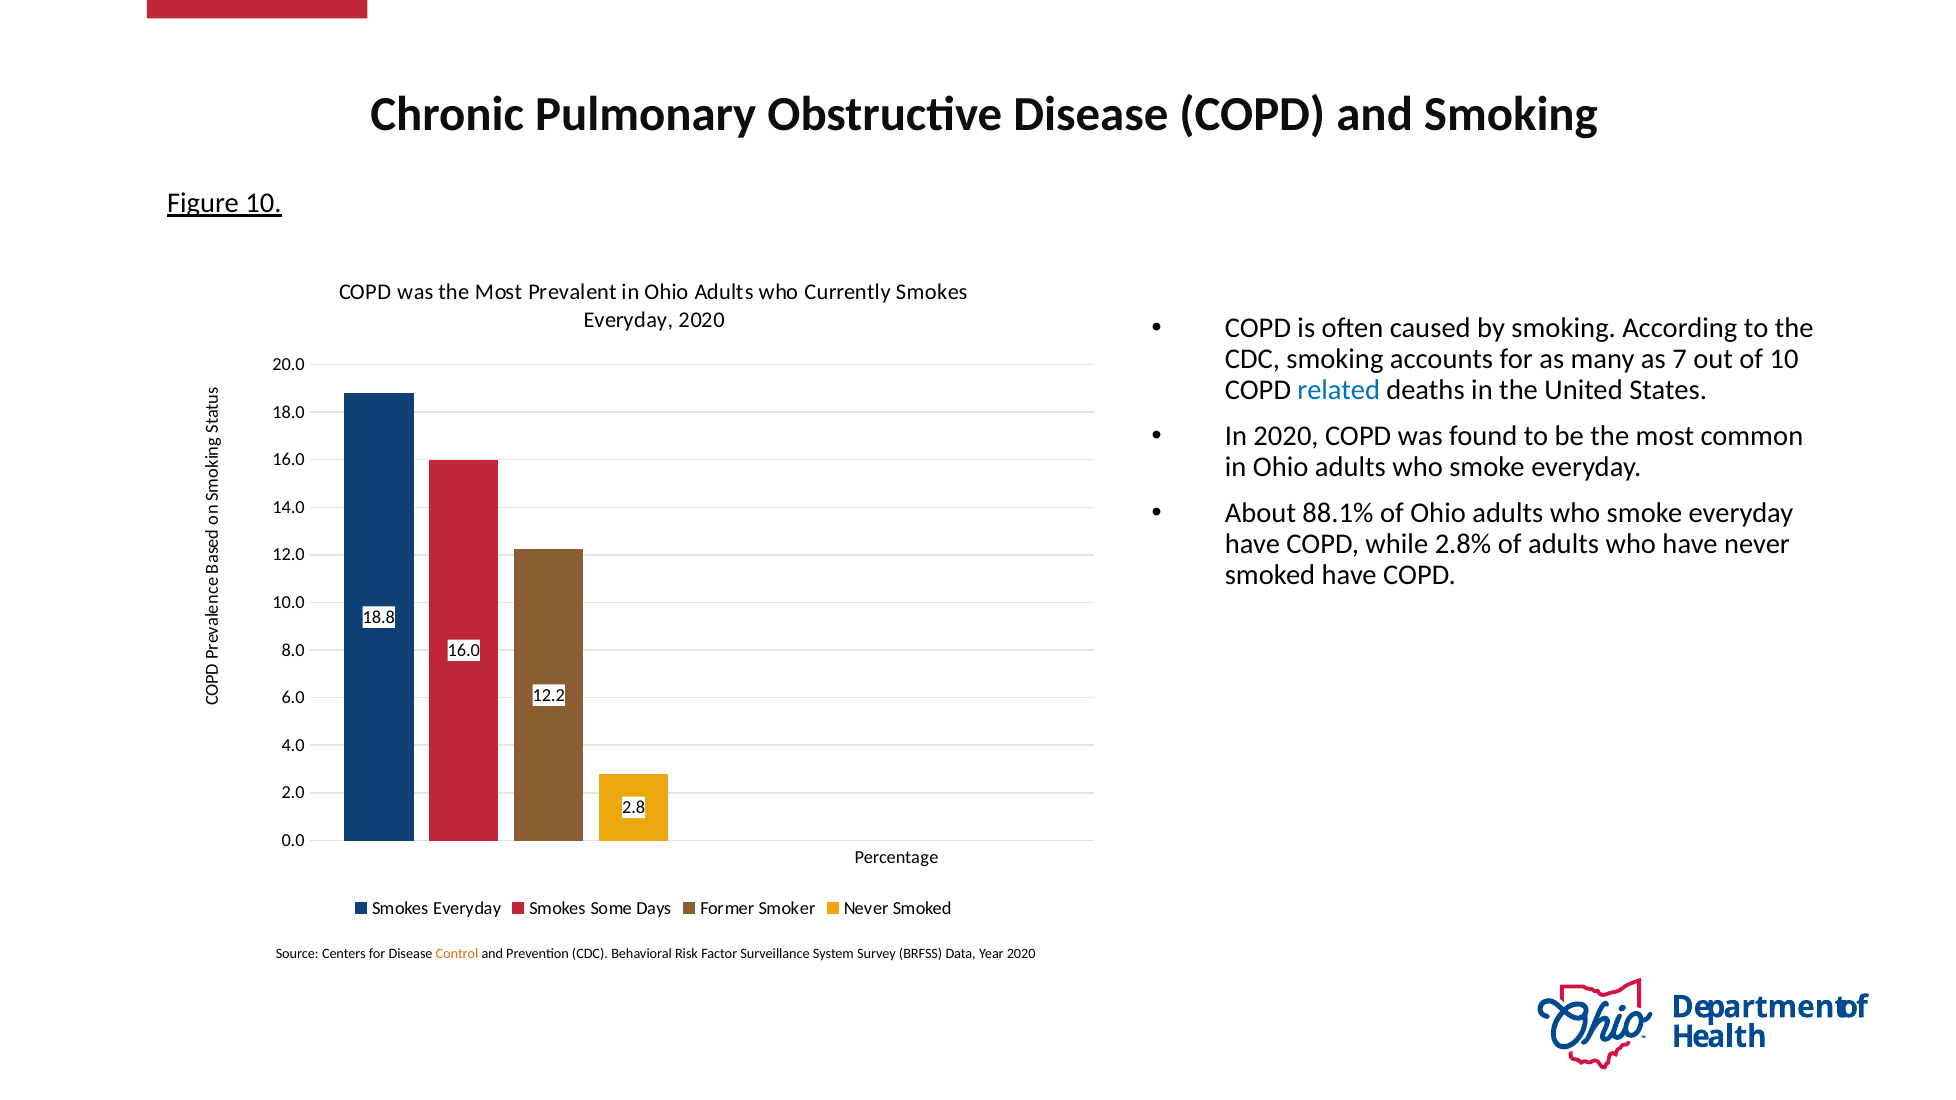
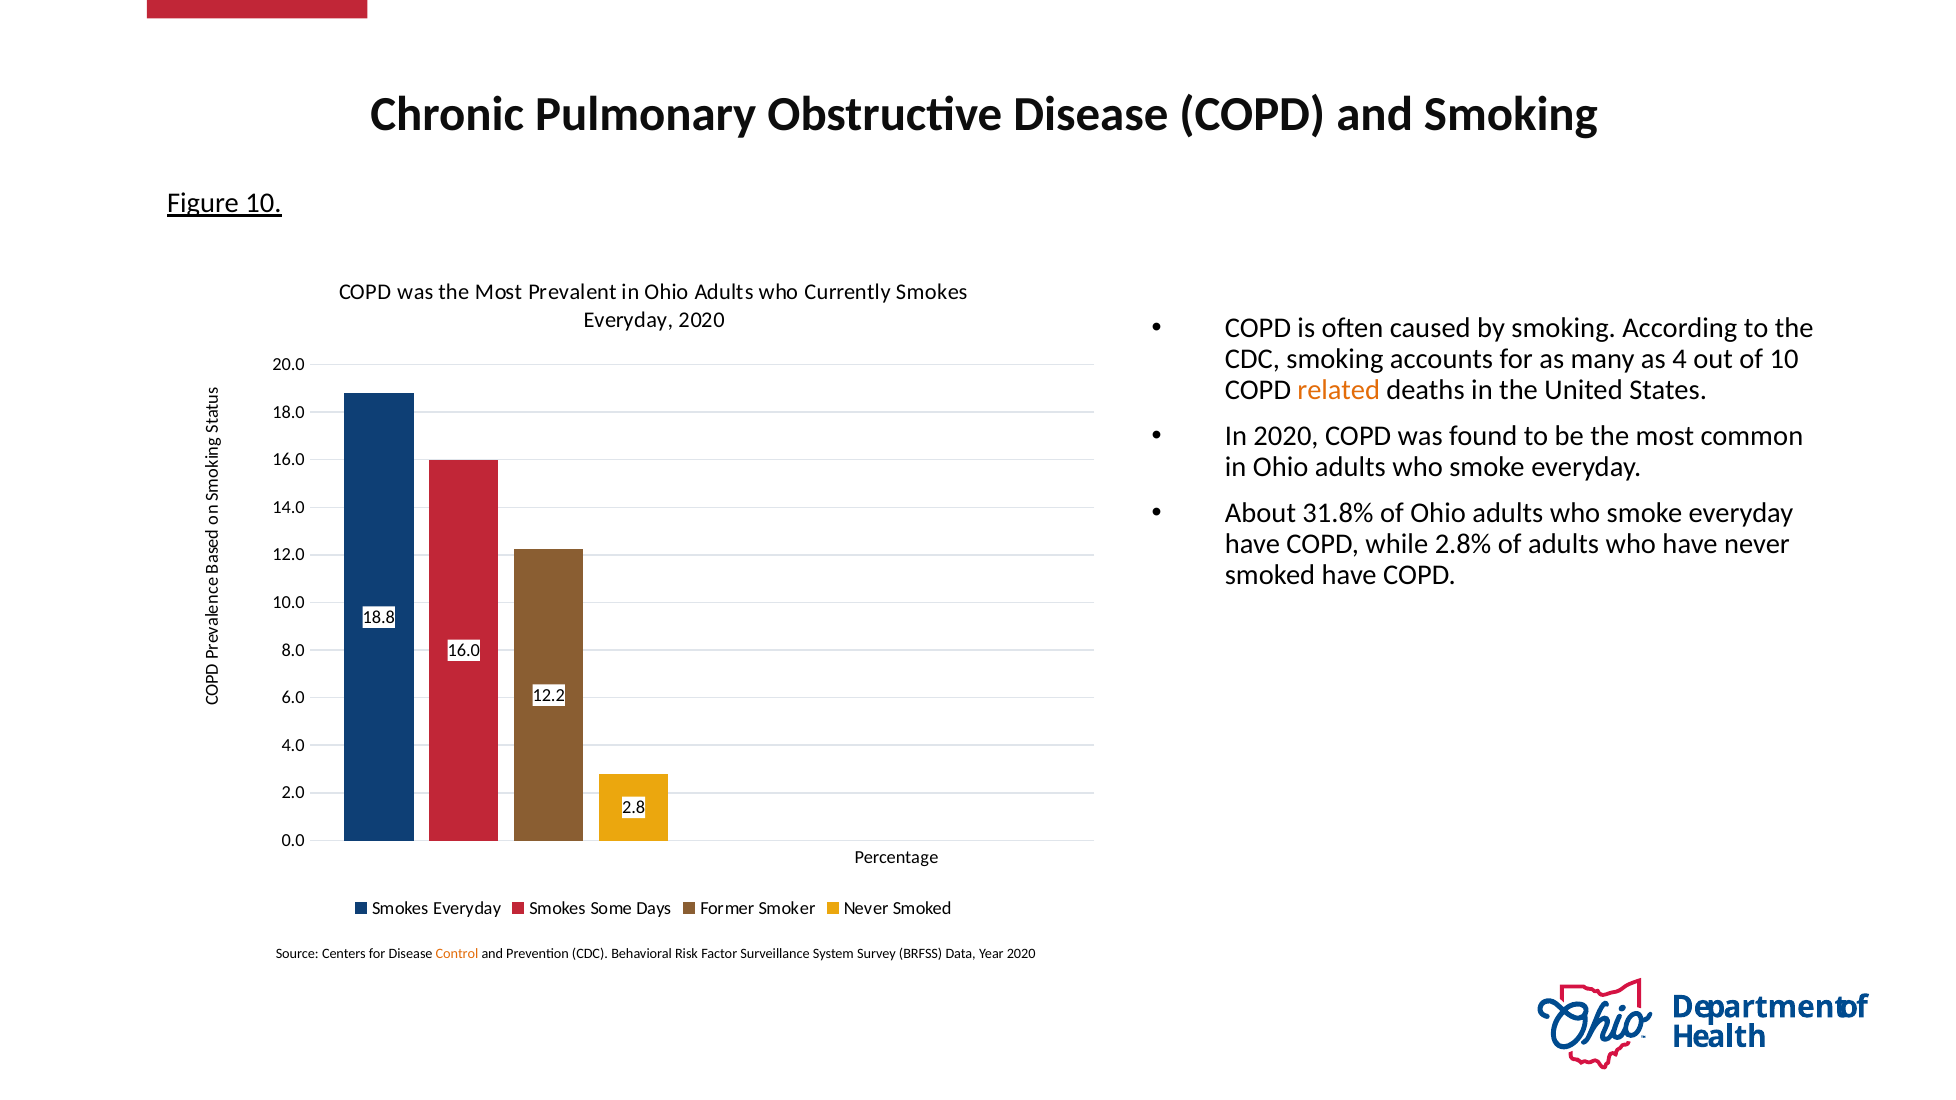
7: 7 -> 4 (1679, 359)
related colour: blue -> orange (1339, 390)
88.1%: 88.1% -> 31.8% (1338, 513)
